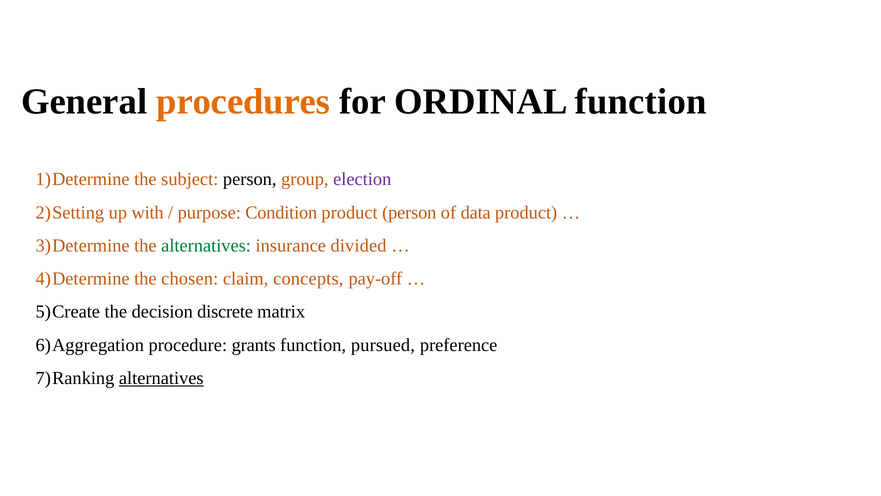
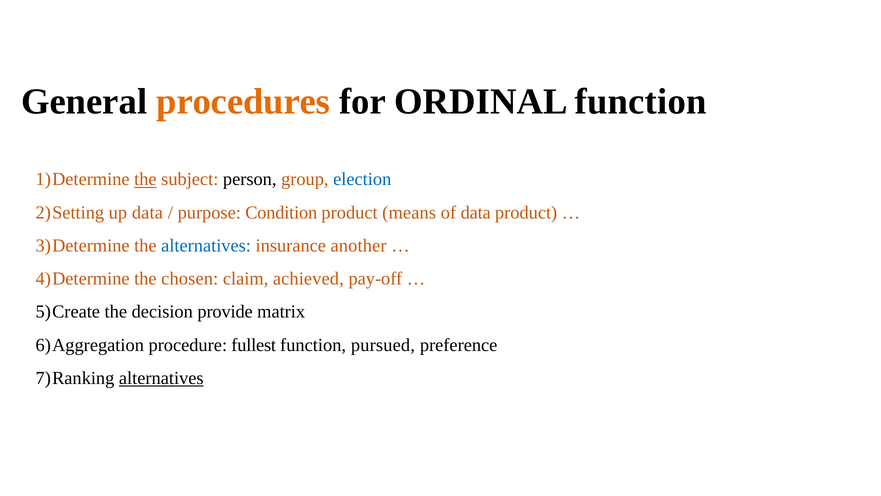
the underline: none -> present (145, 179)
election colour: purple -> blue (362, 179)
up with: with -> data (147, 212)
product person: person -> means (409, 212)
alternatives colour: green -> blue (206, 245)
divided: divided -> another (359, 245)
concepts: concepts -> achieved (308, 279)
discrete: discrete -> provide (225, 312)
grants: grants -> fullest (254, 345)
